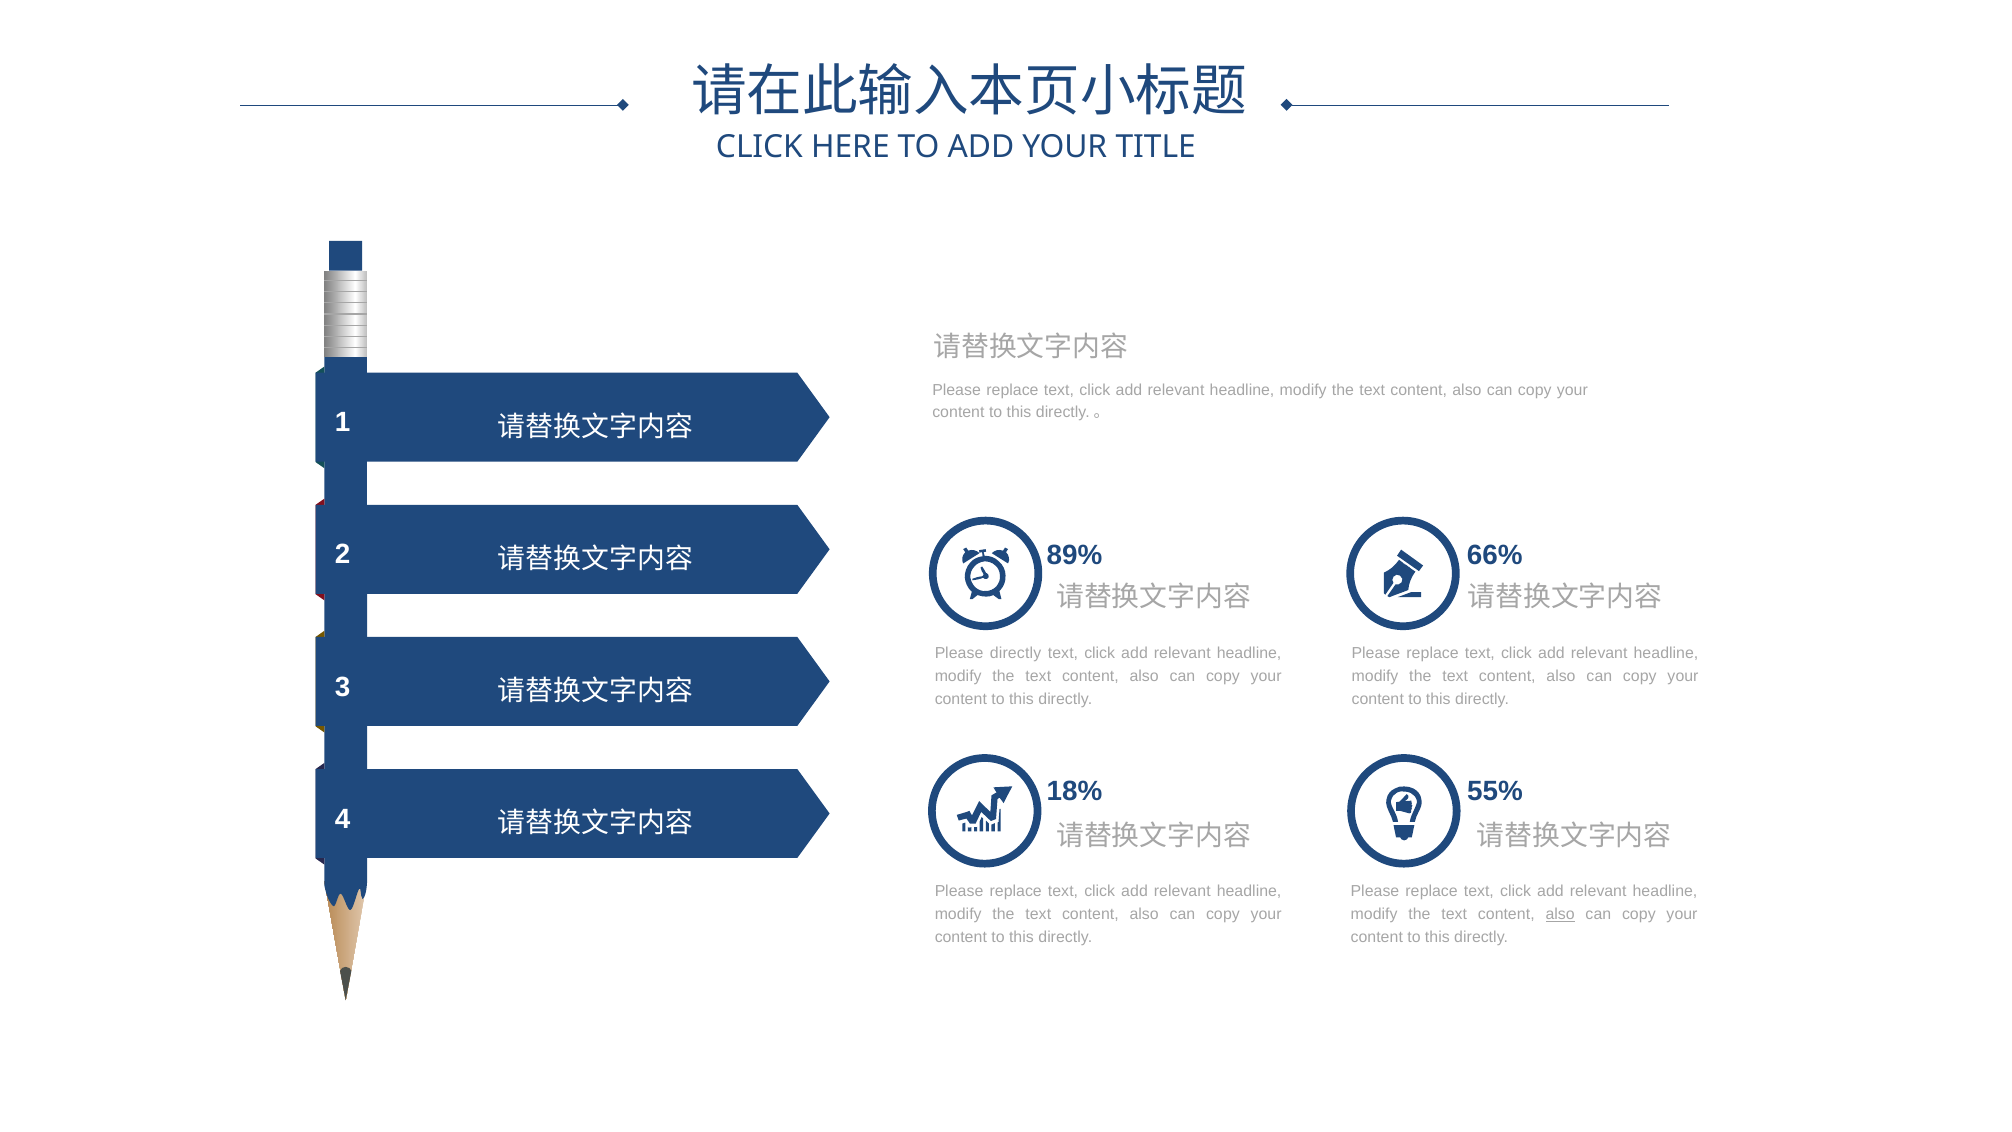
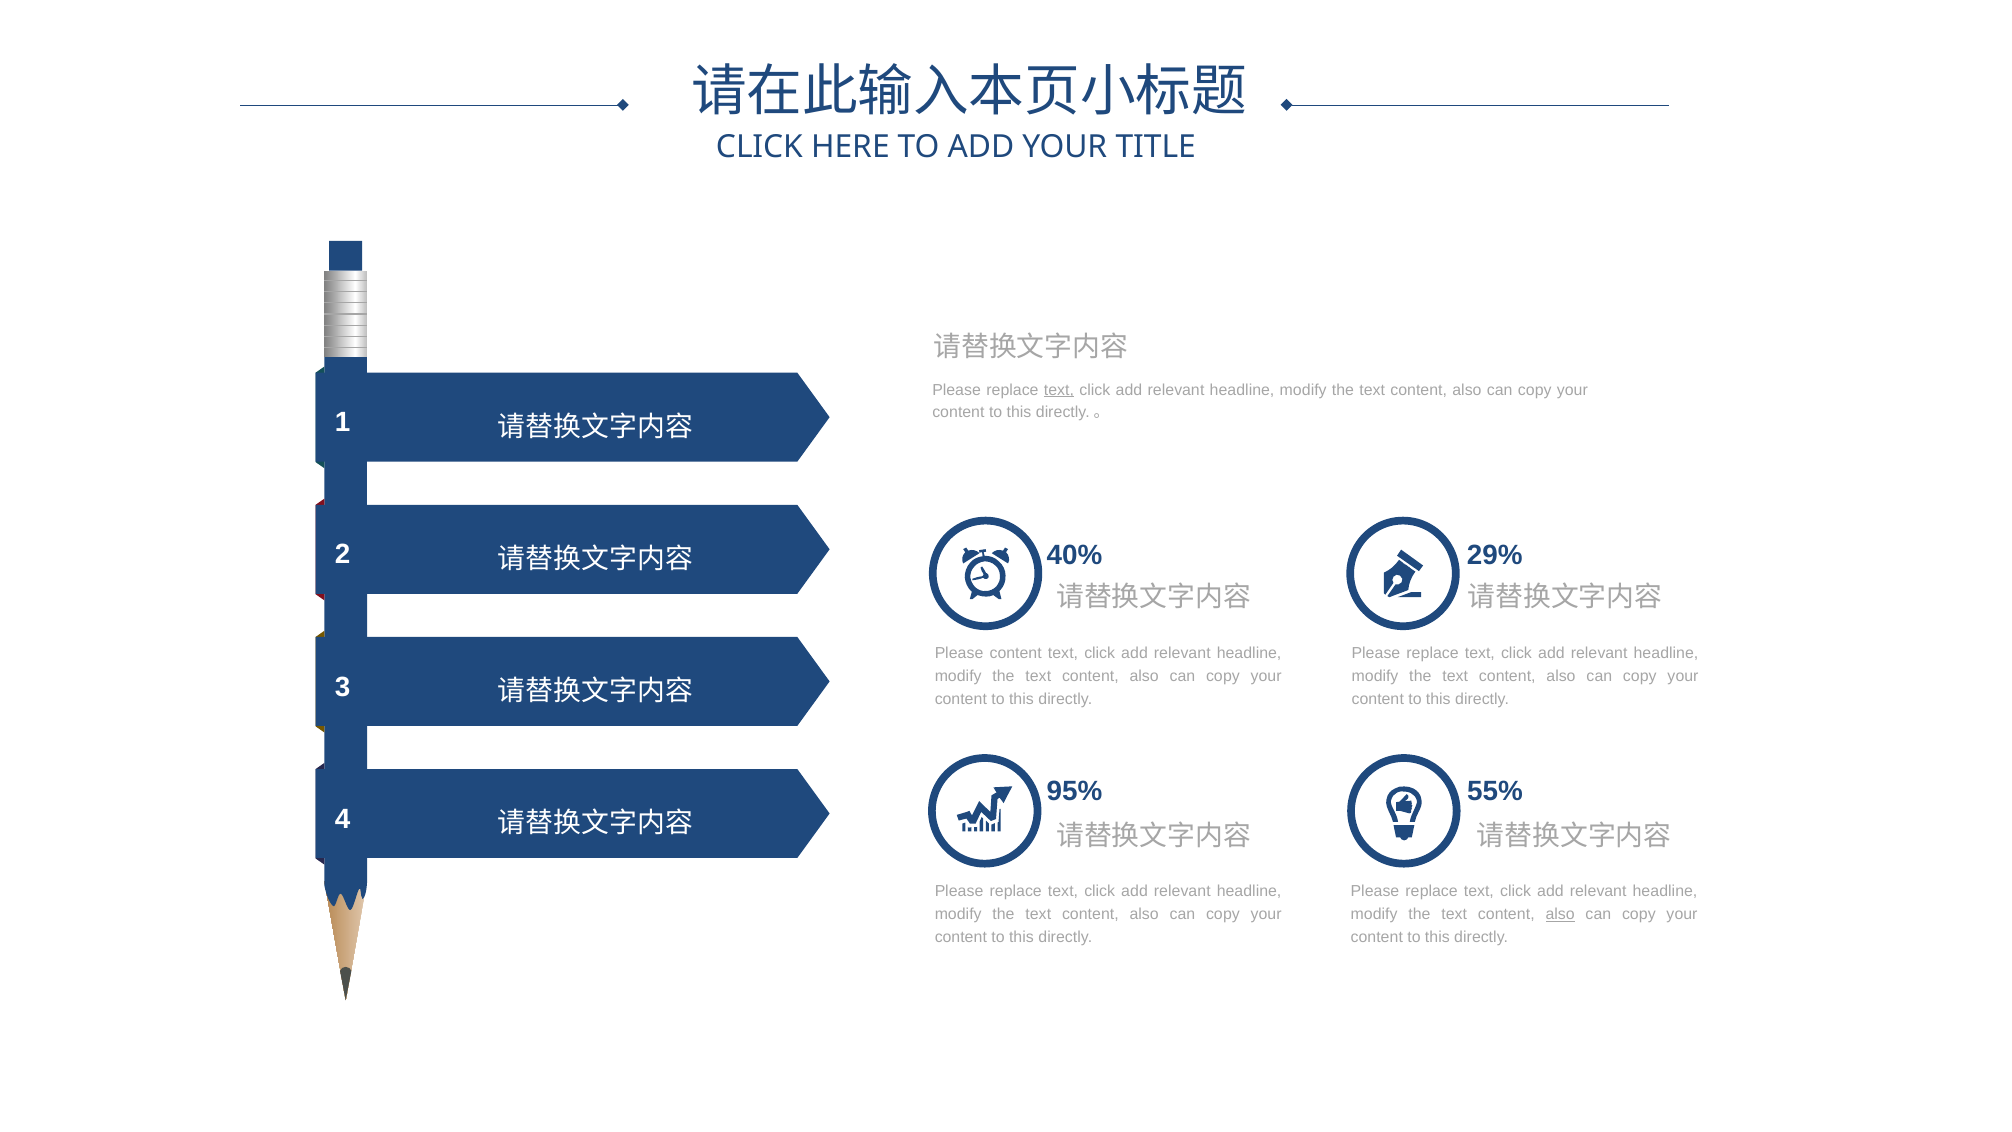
text underline: none -> present (1059, 390)
89%: 89% -> 40% (1074, 555)
66%: 66% -> 29% (1495, 555)
Please directly: directly -> content (1016, 653)
18%: 18% -> 95% (1074, 791)
